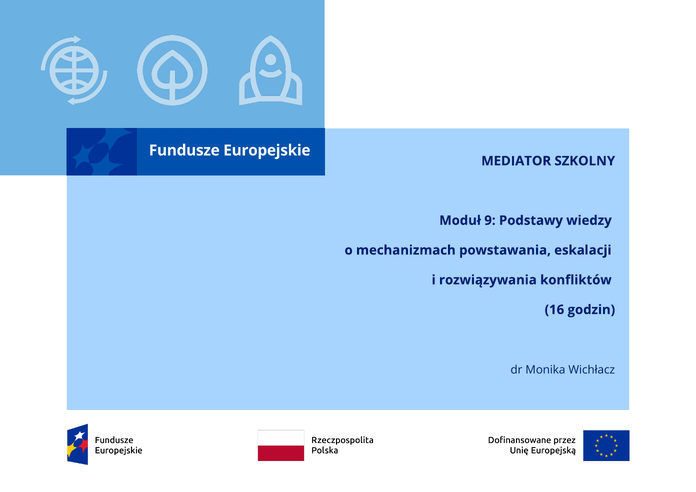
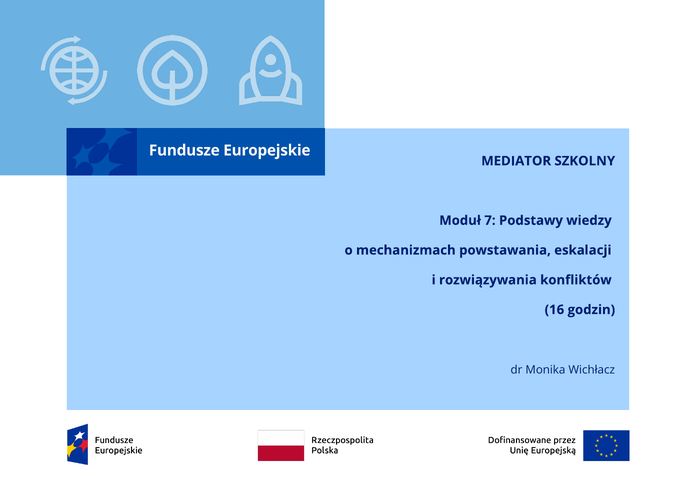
9: 9 -> 7 (490, 221)
